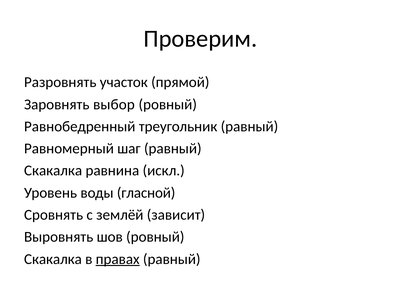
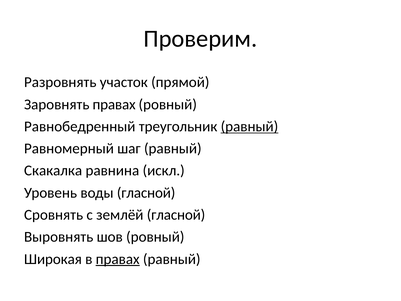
Заровнять выбор: выбор -> правах (114, 104)
равный underline: none -> present (249, 126)
землёй зависит: зависит -> гласной (176, 215)
Скакалка: Скакалка -> Широкая (53, 259)
